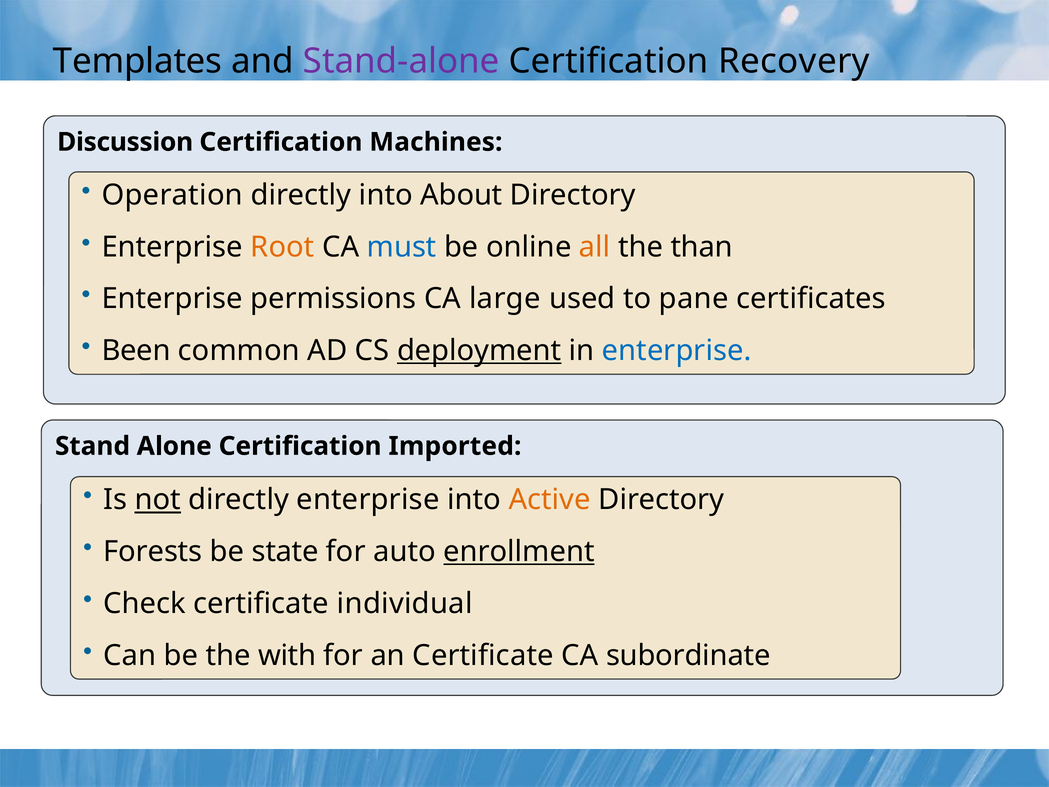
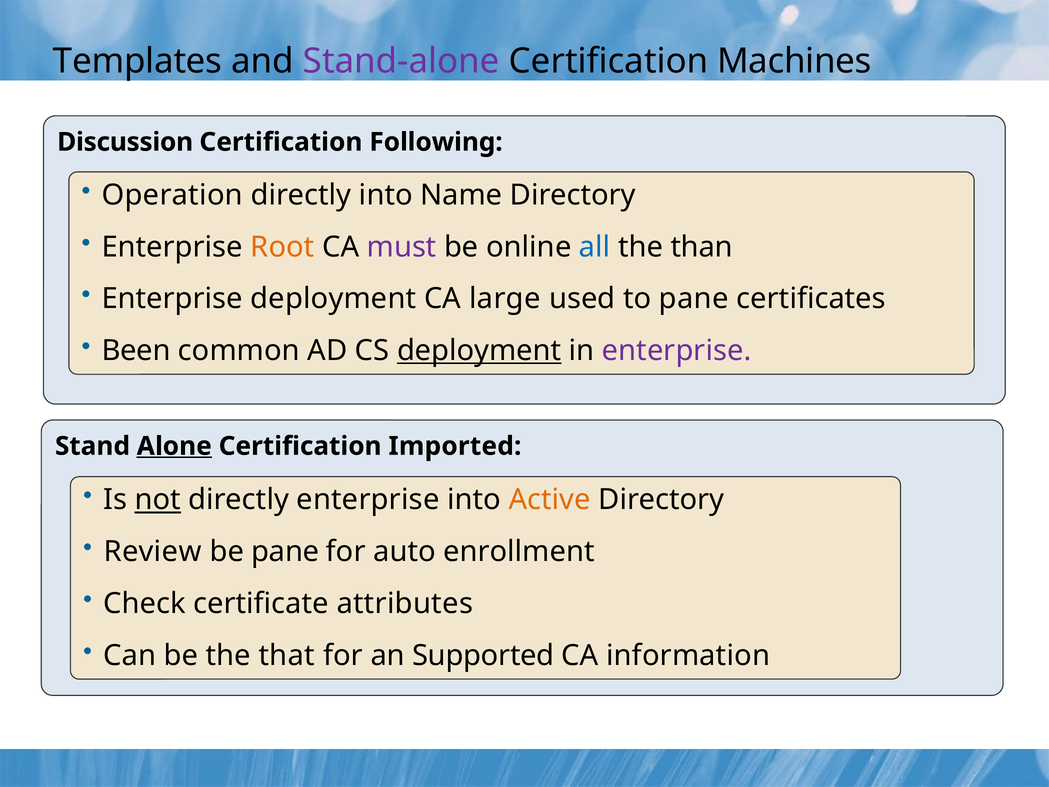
Recovery: Recovery -> Machines (794, 61)
Machines: Machines -> Following (436, 142)
About: About -> Name (461, 195)
must colour: blue -> purple (402, 247)
all colour: orange -> blue (595, 247)
permissions: permissions -> deployment (333, 299)
enterprise colour: blue -> purple (677, 351)
Alone underline: none -> present (174, 446)
Forests: Forests -> Review (153, 552)
be state: state -> pane (285, 552)
enrollment underline: present -> none (519, 552)
individual: individual -> attributes (405, 603)
with: with -> that (287, 655)
an Certificate: Certificate -> Supported (483, 655)
subordinate: subordinate -> information (688, 655)
